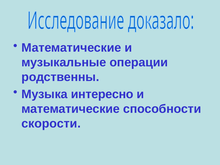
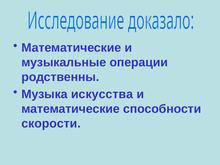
интересно: интересно -> искусства (102, 94)
